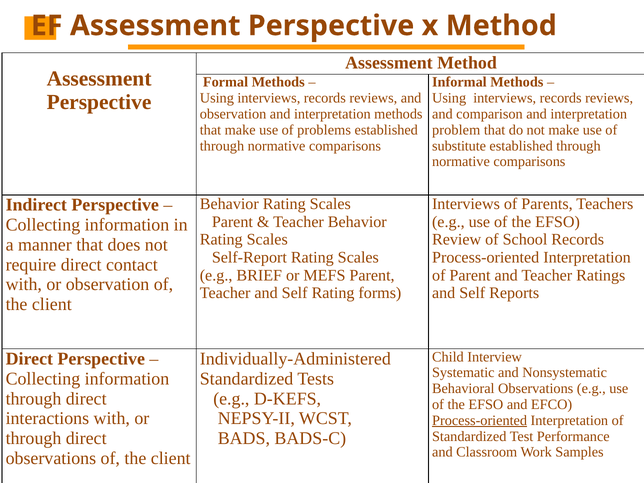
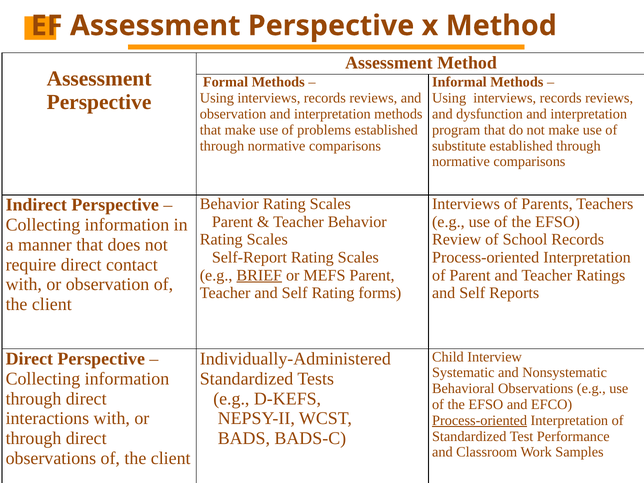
comparison: comparison -> dysfunction (490, 114)
problem: problem -> program (456, 130)
BRIEF underline: none -> present (259, 275)
